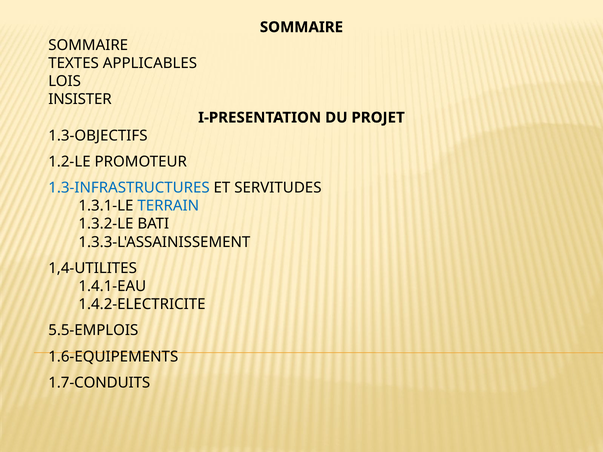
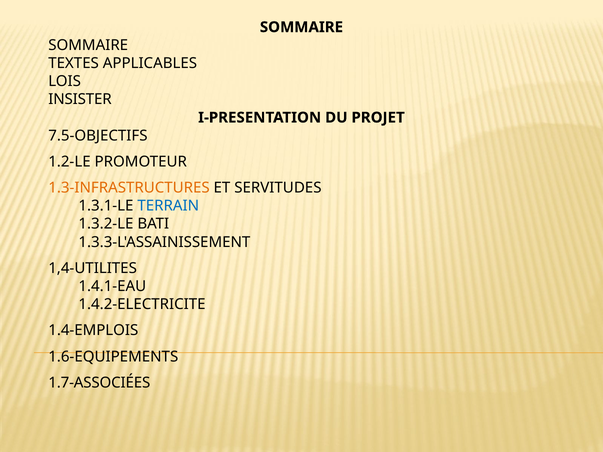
1.3-OBJECTIFS: 1.3-OBJECTIFS -> 7.5-OBJECTIFS (98, 136)
1.3-INFRASTRUCTURES colour: blue -> orange (129, 188)
5.5-EMPLOIS: 5.5-EMPLOIS -> 1.4-EMPLOIS (93, 331)
1.7-CONDUITS: 1.7-CONDUITS -> 1.7-ASSOCIÉES (99, 383)
